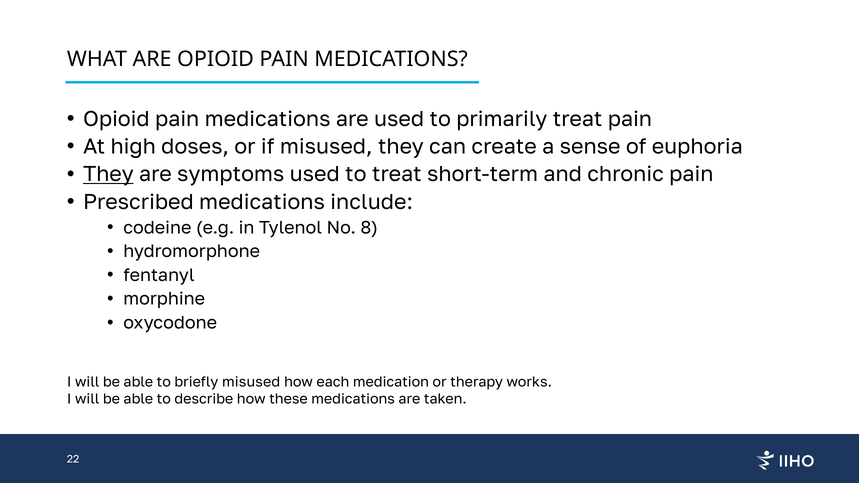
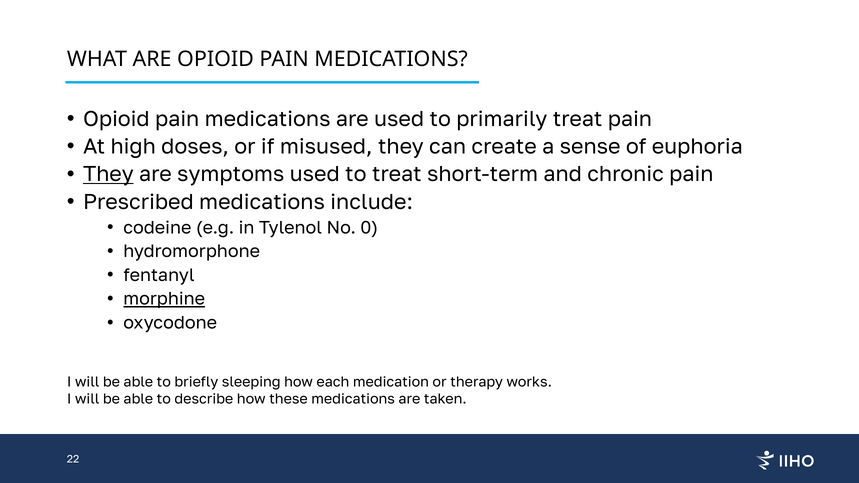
8: 8 -> 0 (369, 228)
morphine underline: none -> present (164, 299)
briefly misused: misused -> sleeping (251, 382)
